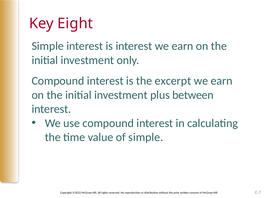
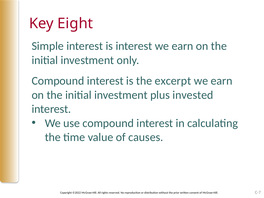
between: between -> invested (193, 95)
of simple: simple -> causes (146, 137)
